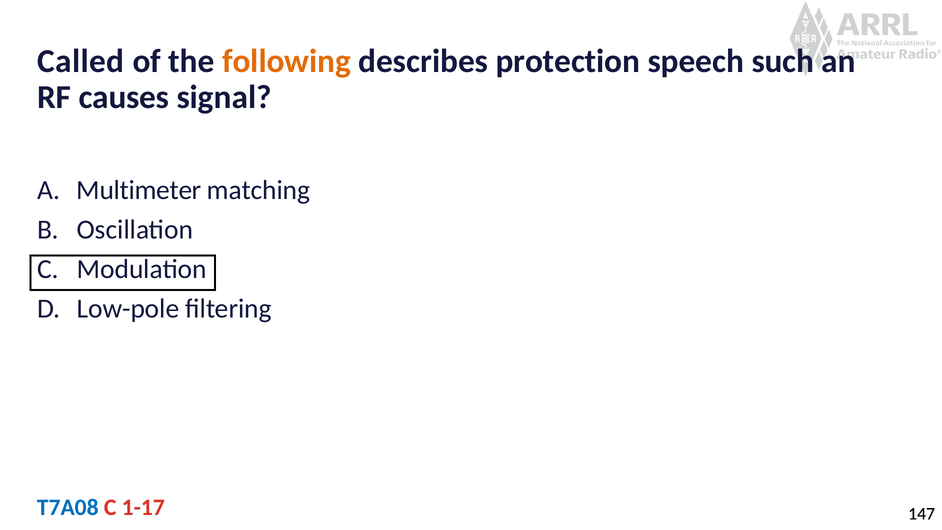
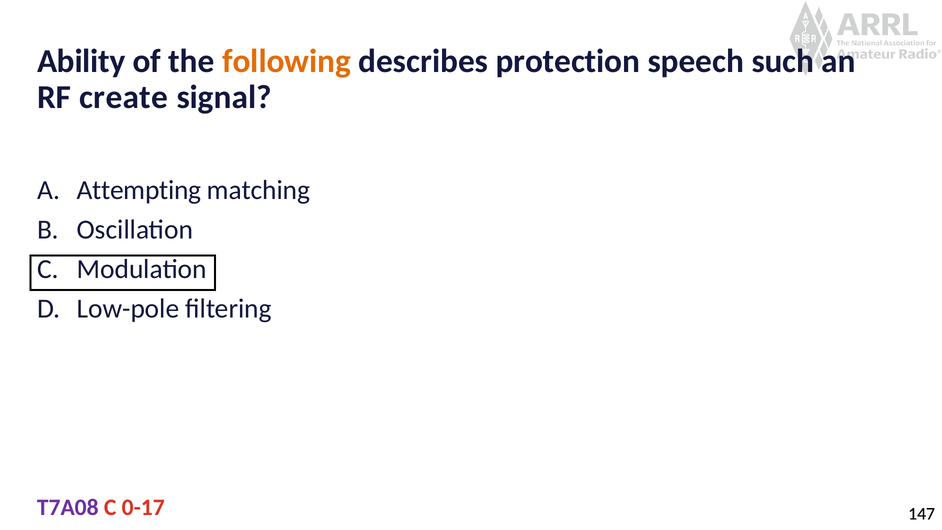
Called: Called -> Ability (81, 61)
causes: causes -> create (124, 97)
Multimeter: Multimeter -> Attempting (139, 190)
T7A08 colour: blue -> purple (68, 507)
1-17: 1-17 -> 0-17 (143, 507)
